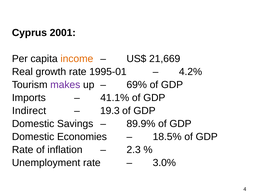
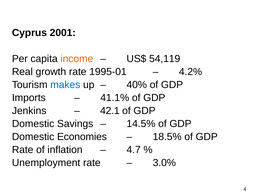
21,669: 21,669 -> 54,119 (165, 59)
makes colour: purple -> blue (65, 85)
69%: 69% -> 40% (137, 85)
Indirect: Indirect -> Jenkins (29, 111)
19.3: 19.3 -> 42.1 (110, 111)
89.9%: 89.9% -> 14.5% (141, 124)
2.3: 2.3 -> 4.7 (134, 150)
